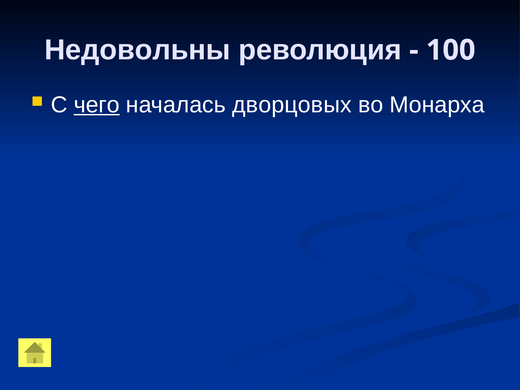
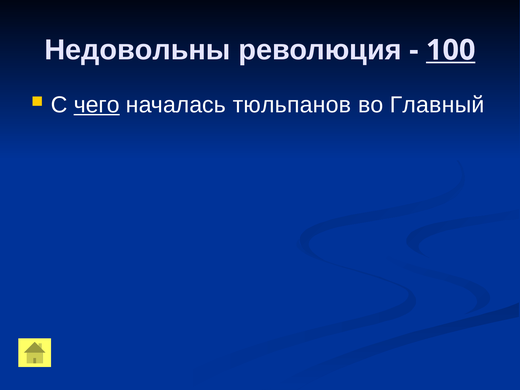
100 underline: none -> present (451, 50)
дворцовых: дворцовых -> тюльпанов (292, 105)
Монарха: Монарха -> Главный (437, 105)
